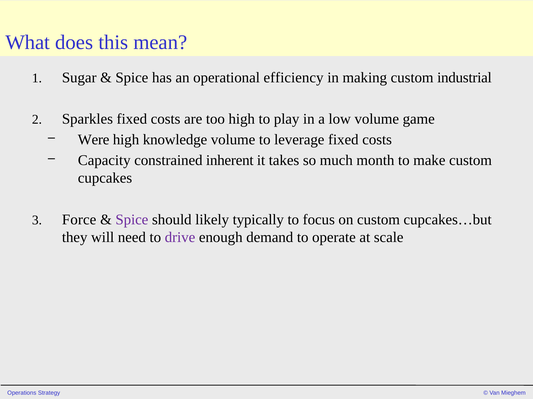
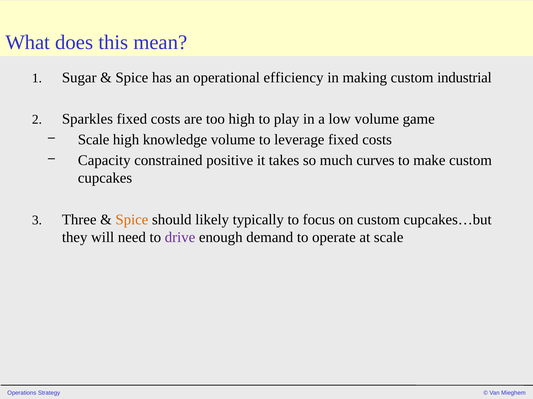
Were: Were -> Scale (94, 140)
inherent: inherent -> positive (230, 161)
month: month -> curves (375, 161)
Force: Force -> Three (79, 220)
Spice colour: purple -> orange (132, 220)
